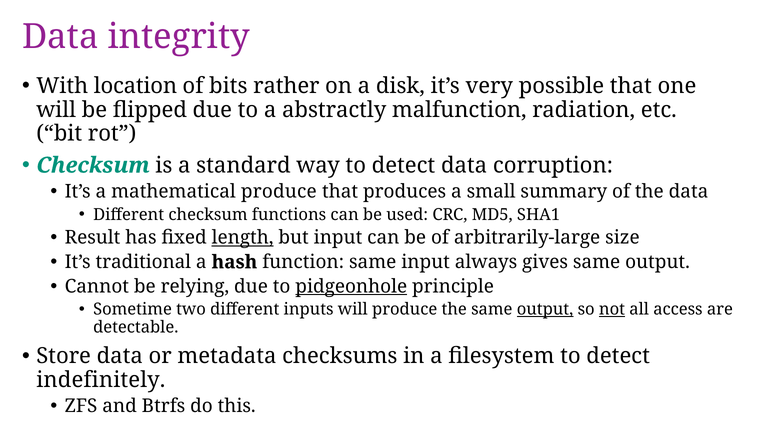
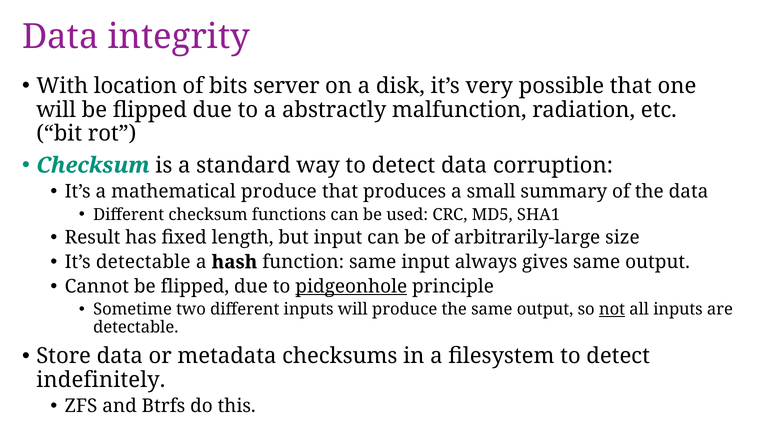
rather: rather -> server (286, 86)
length underline: present -> none (243, 238)
It’s traditional: traditional -> detectable (143, 262)
Cannot be relying: relying -> flipped (195, 287)
output underline: present -> none (545, 310)
all access: access -> inputs (678, 310)
